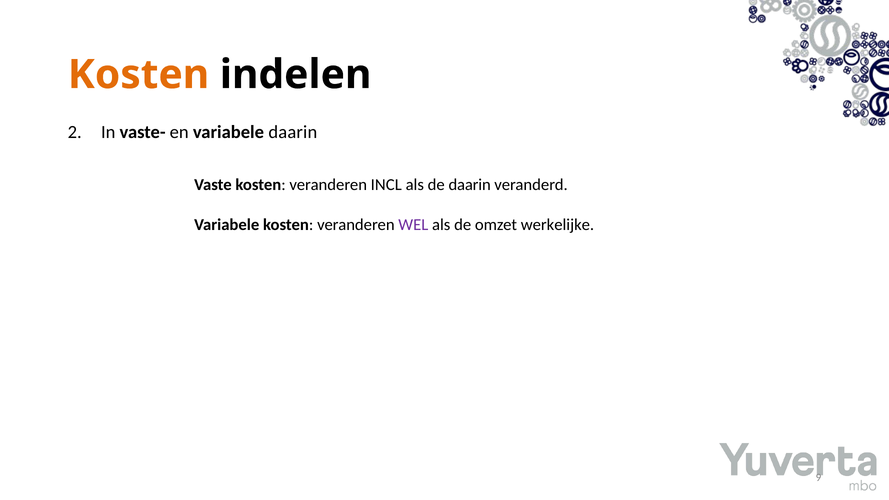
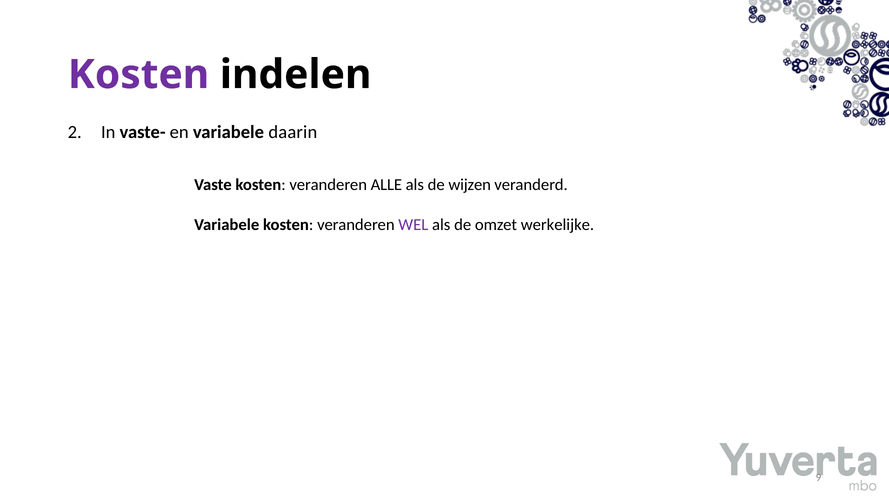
Kosten colour: orange -> purple (139, 75)
INCL: INCL -> ALLE (386, 185)
de daarin: daarin -> wijzen (470, 185)
